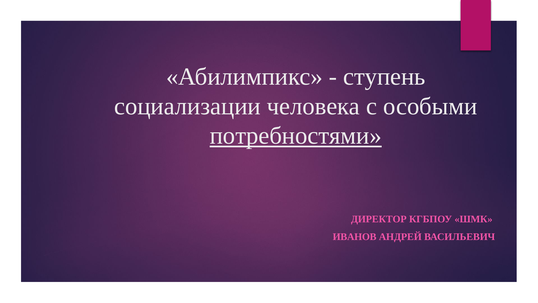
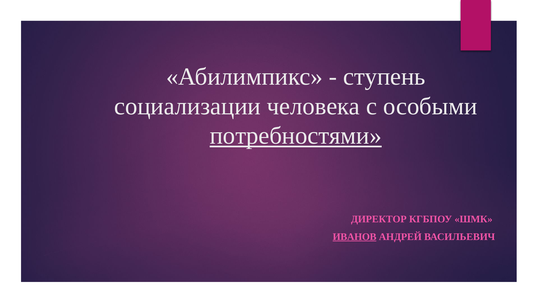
ИВАНОВ underline: none -> present (355, 236)
